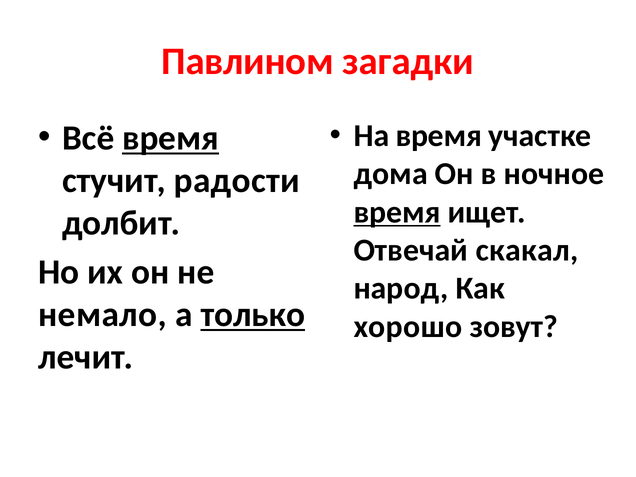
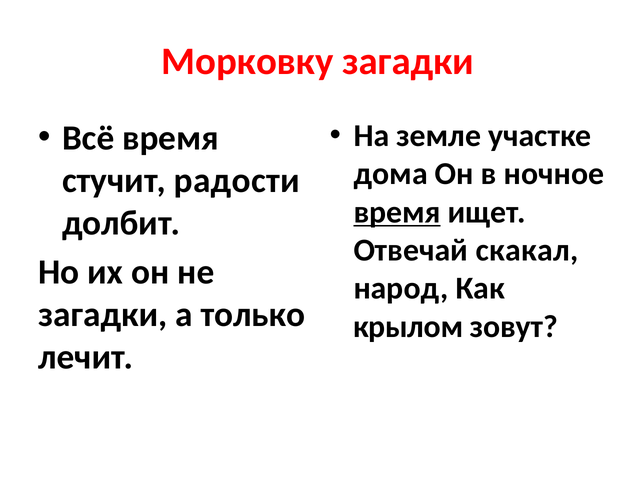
Павлином: Павлином -> Морковку (247, 62)
На время: время -> земле (439, 136)
время underline: present -> none (171, 138)
немало: немало -> загадки (103, 315)
только underline: present -> none (253, 315)
хорошо: хорошо -> крылом (408, 327)
